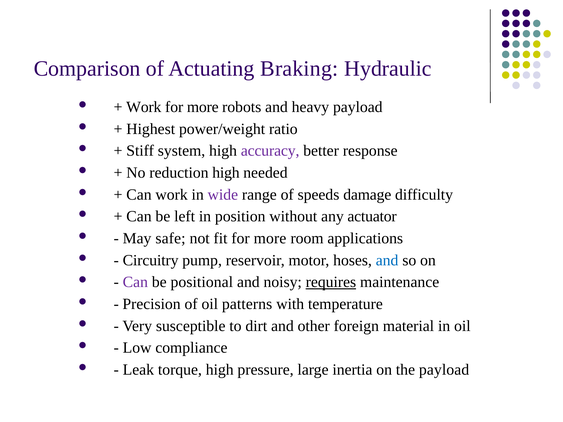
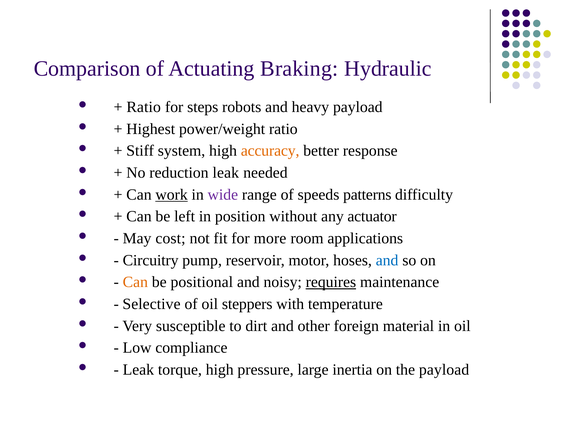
Work: Work -> Ratio (144, 107)
more: more -> steps (203, 107)
accuracy colour: purple -> orange (270, 151)
reduction high: high -> leak (226, 173)
work underline: none -> present (172, 195)
damage: damage -> patterns (367, 195)
safe: safe -> cost (170, 239)
Can colour: purple -> orange (135, 282)
Precision: Precision -> Selective (151, 304)
patterns: patterns -> steppers (247, 304)
